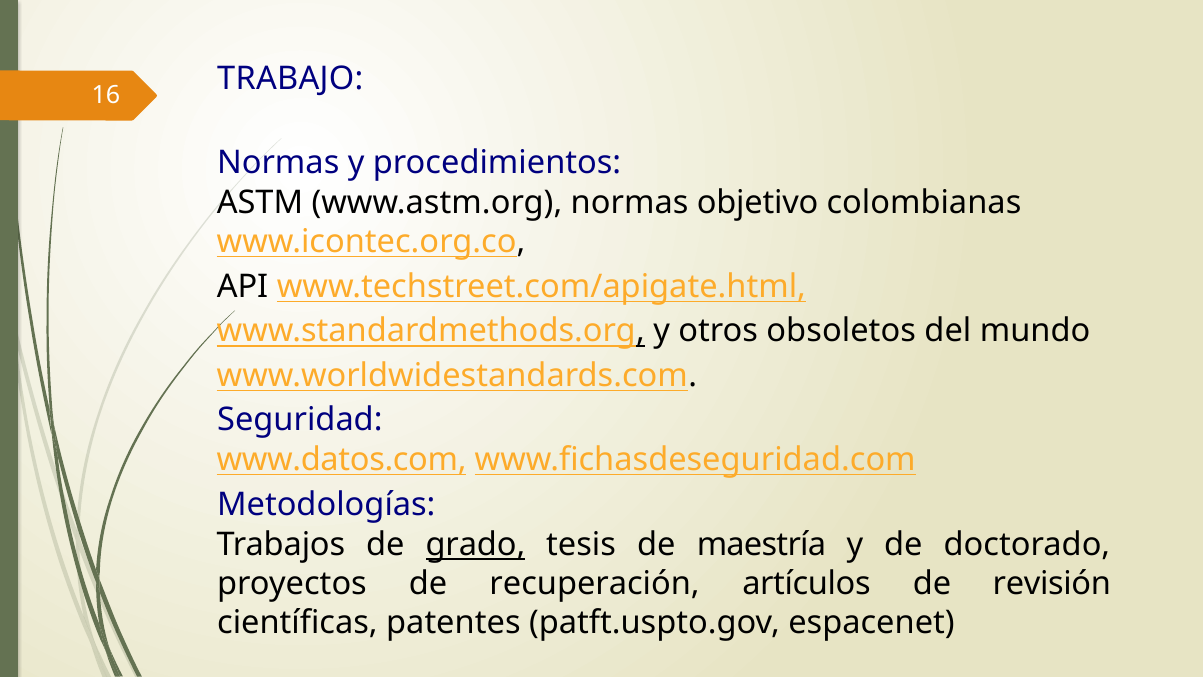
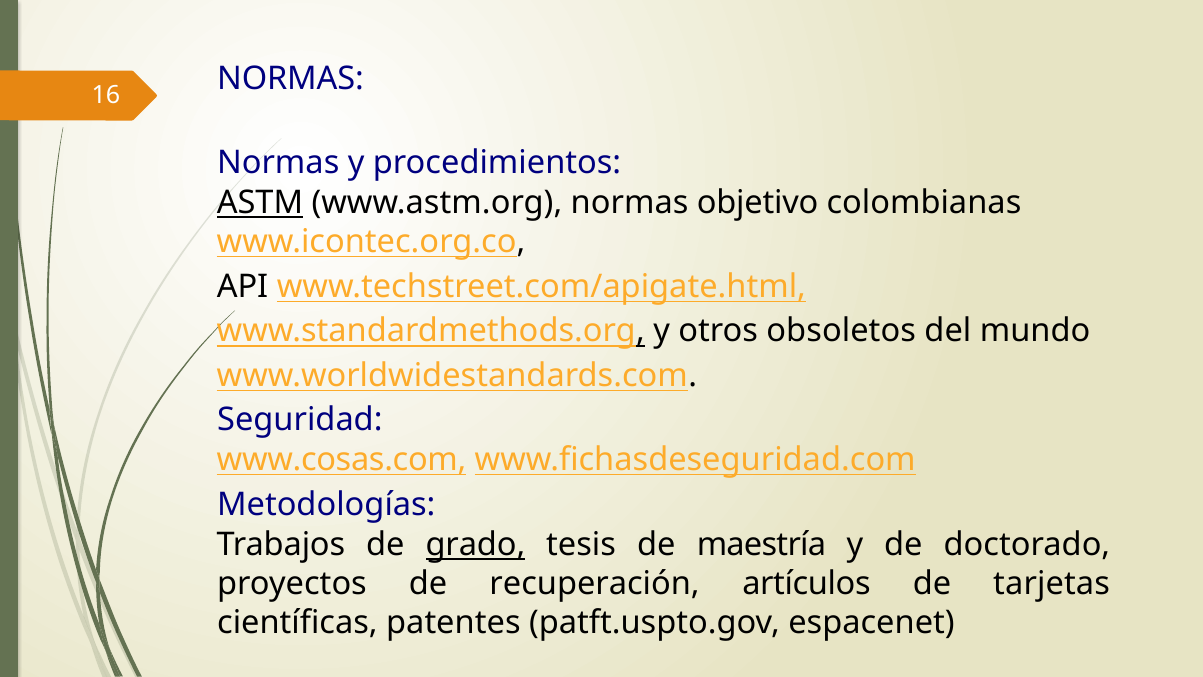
16 TRABAJO: TRABAJO -> NORMAS (290, 79)
ASTM underline: none -> present (260, 202)
www.datos.com: www.datos.com -> www.cosas.com (342, 460)
revisión: revisión -> tarjetas (1052, 584)
